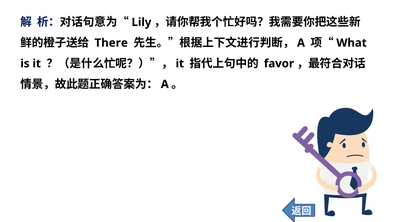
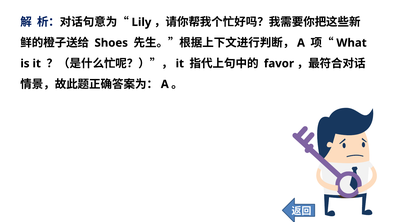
There: There -> Shoes (111, 43)
